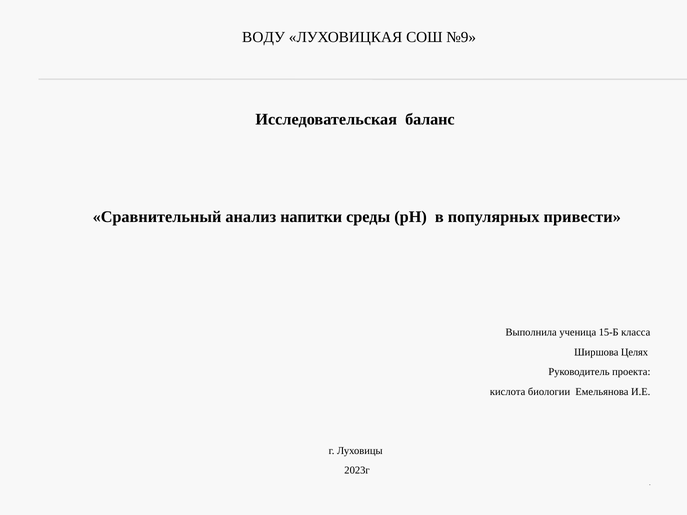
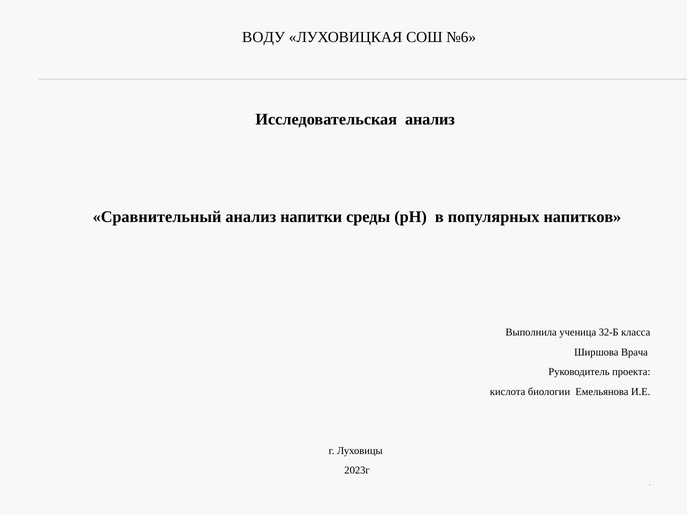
№9: №9 -> №6 (461, 37)
Исследовательская баланс: баланс -> анализ (430, 119)
привести: привести -> напитков (582, 217)
15-Б: 15-Б -> 32-Б (609, 333)
Целях: Целях -> Врача (634, 352)
